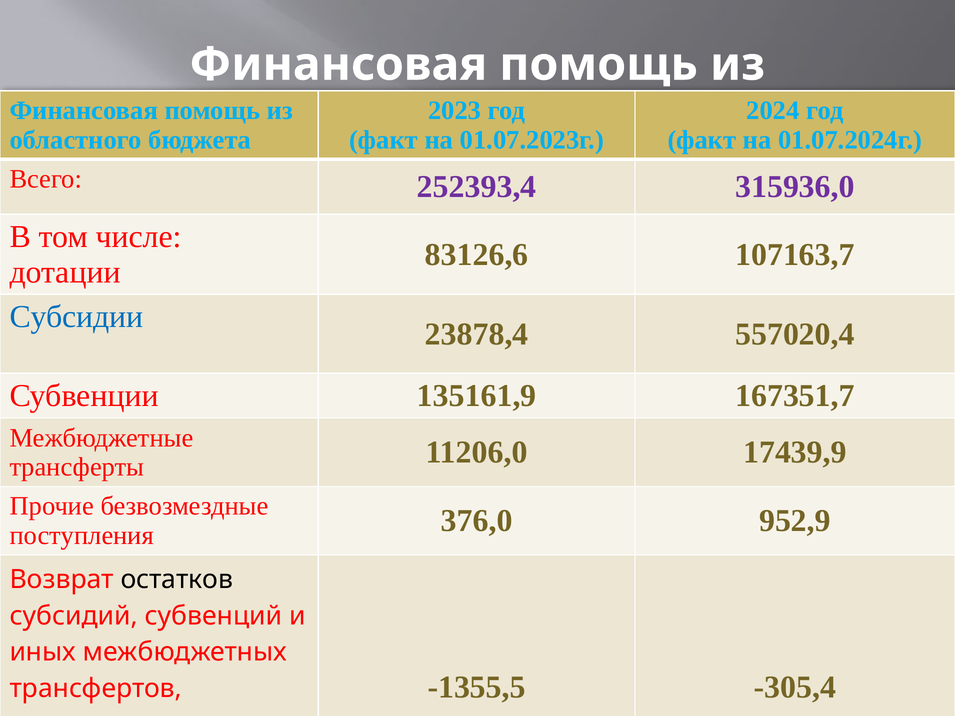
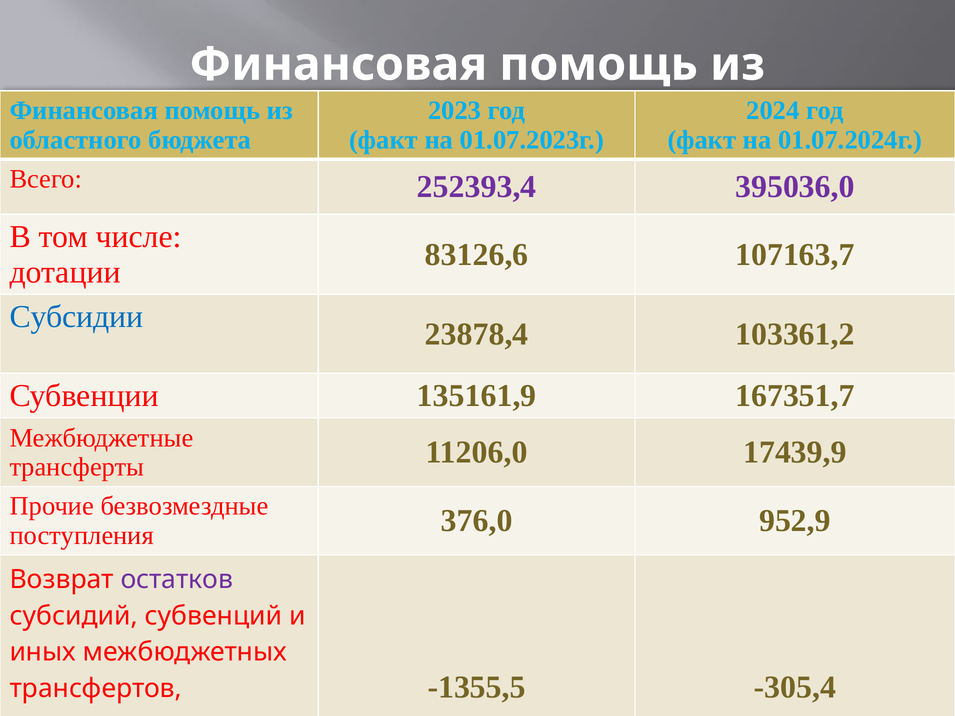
315936,0: 315936,0 -> 395036,0 (795, 187)
557020,4: 557020,4 -> 103361,2 (795, 334)
остатков colour: black -> purple (177, 580)
